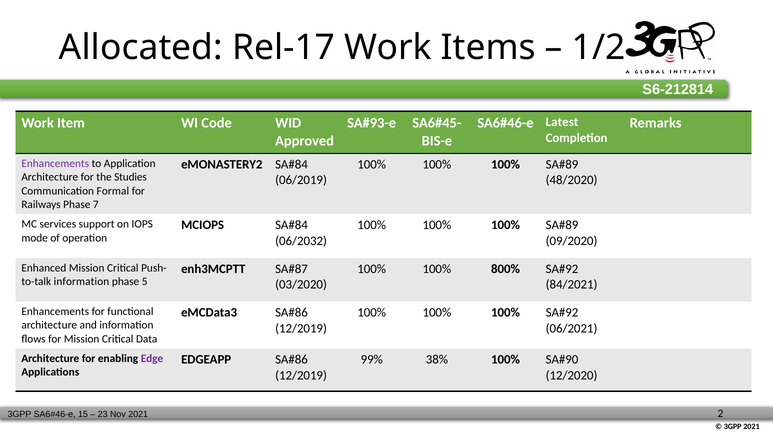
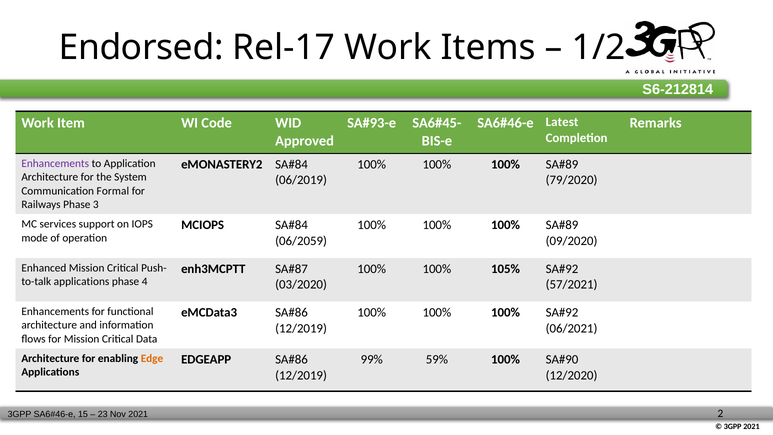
Allocated: Allocated -> Endorsed (141, 48)
Studies: Studies -> System (130, 177)
48/2020: 48/2020 -> 79/2020 (572, 180)
7: 7 -> 3 (96, 204)
06/2032: 06/2032 -> 06/2059 (301, 241)
800%: 800% -> 105% (506, 269)
information: information -> applications (82, 281)
5: 5 -> 4 (145, 281)
84/2021: 84/2021 -> 57/2021 (572, 284)
Edge colour: purple -> orange (152, 358)
38%: 38% -> 59% (437, 359)
